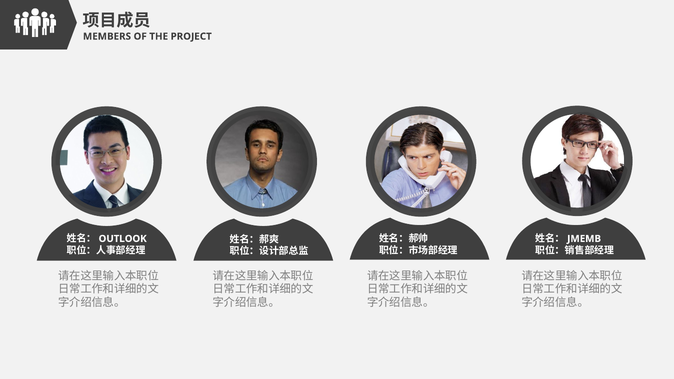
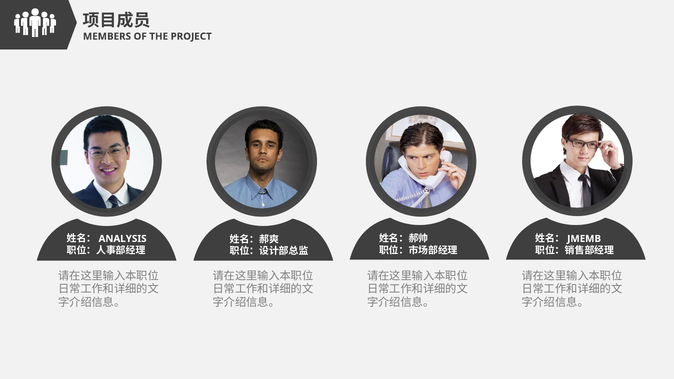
OUTLOOK: OUTLOOK -> ANALYSIS (123, 239)
